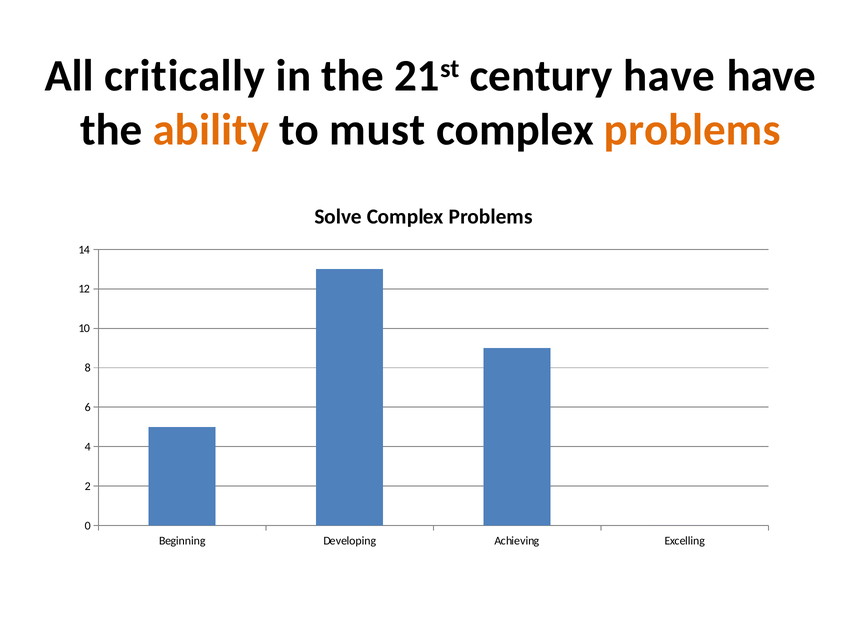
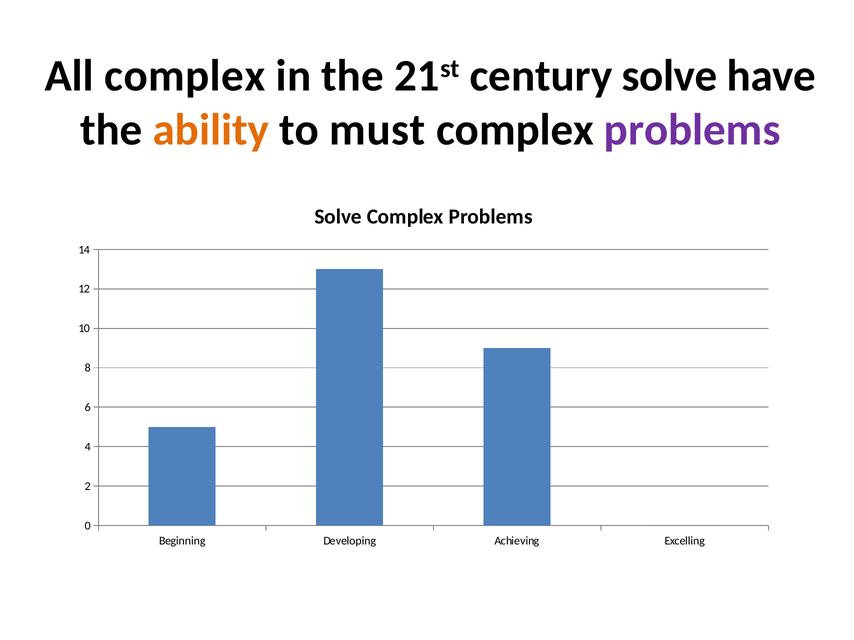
All critically: critically -> complex (185, 76)
century have: have -> solve (670, 76)
problems colour: orange -> purple (692, 130)
